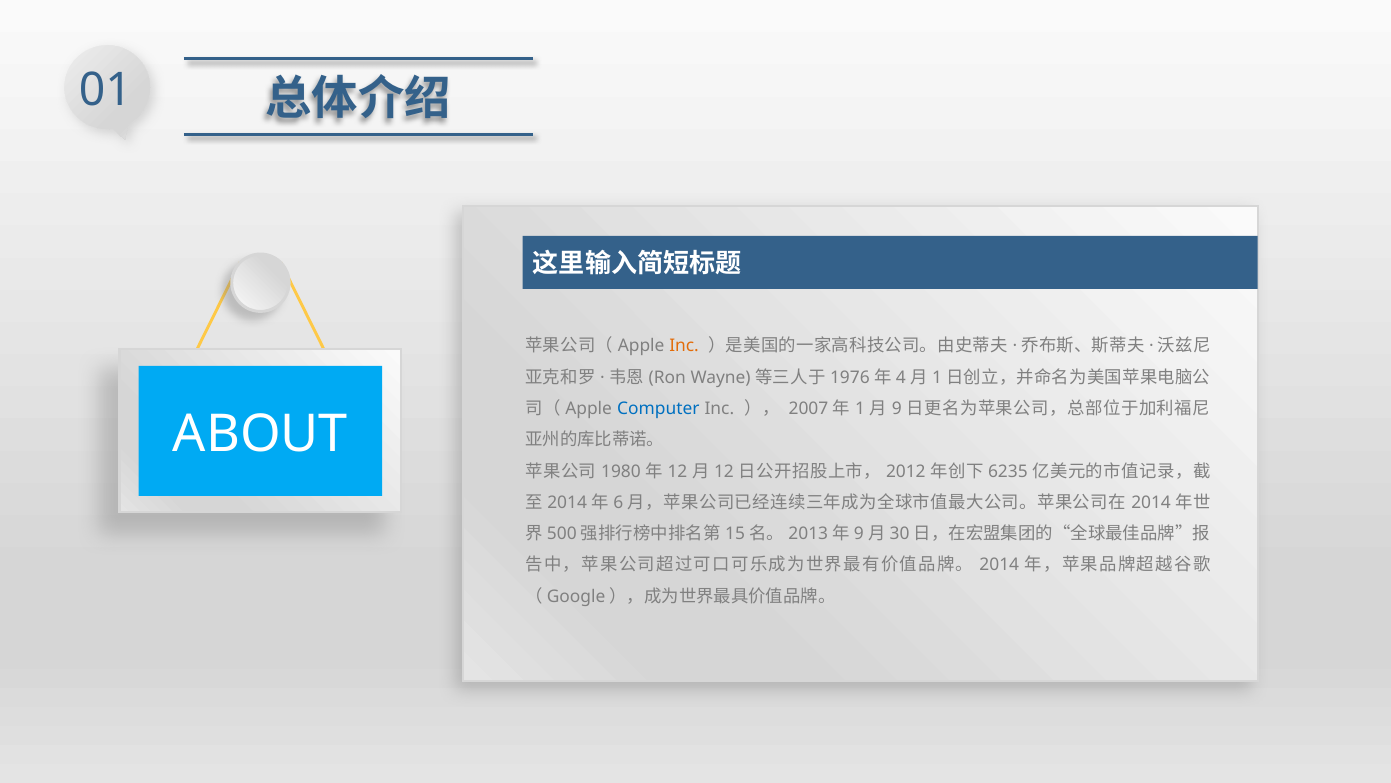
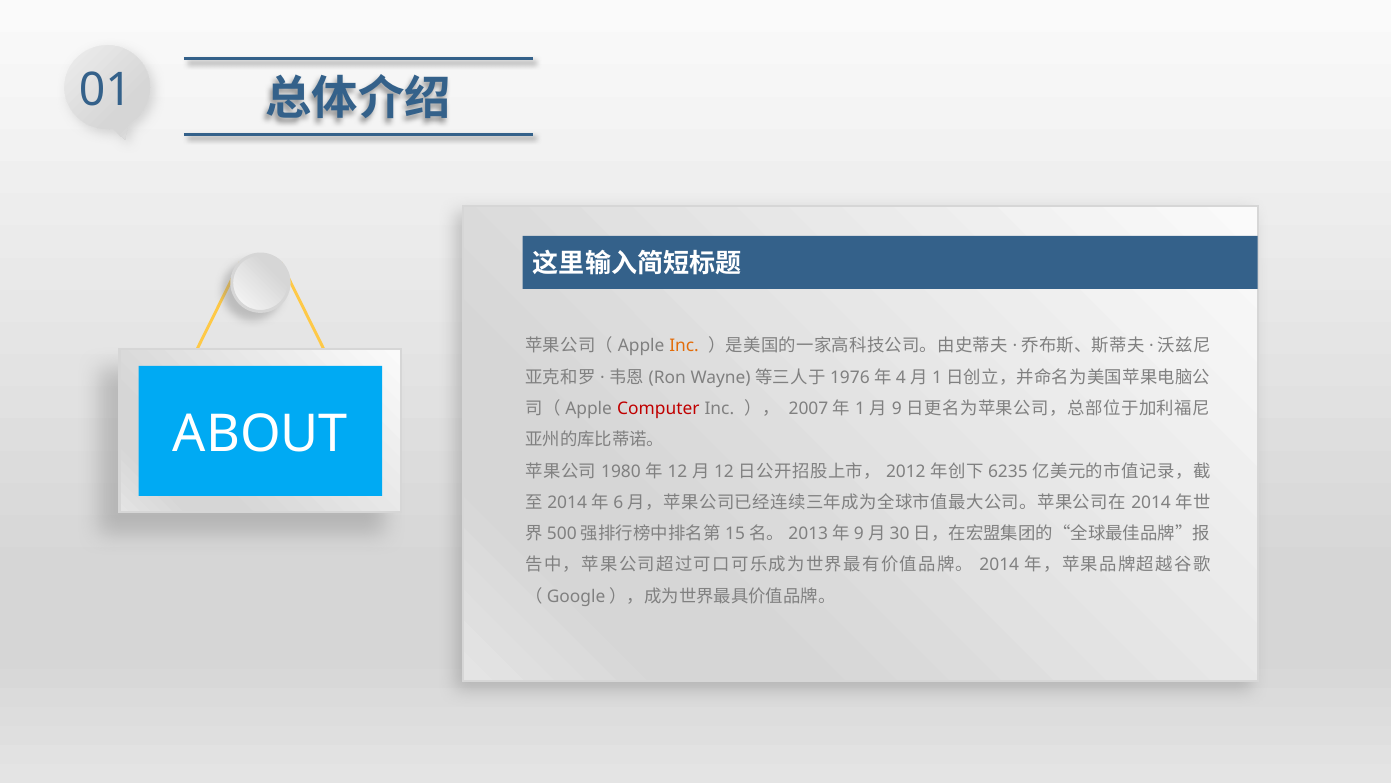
Computer colour: blue -> red (658, 408)
